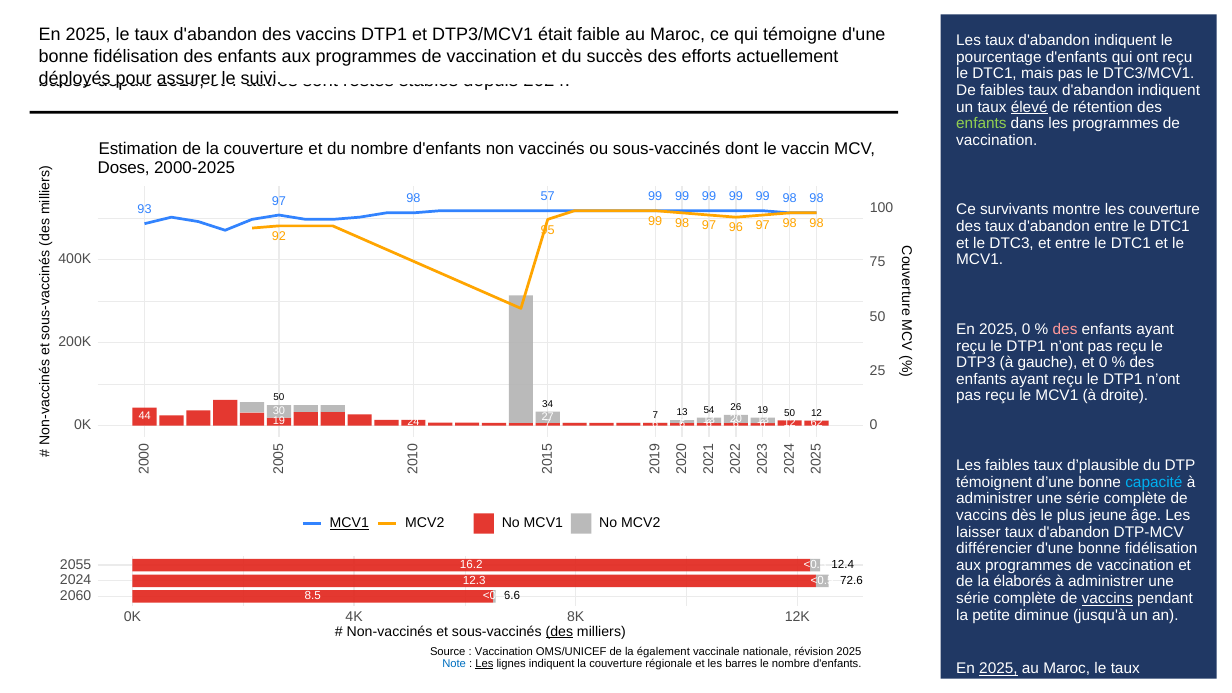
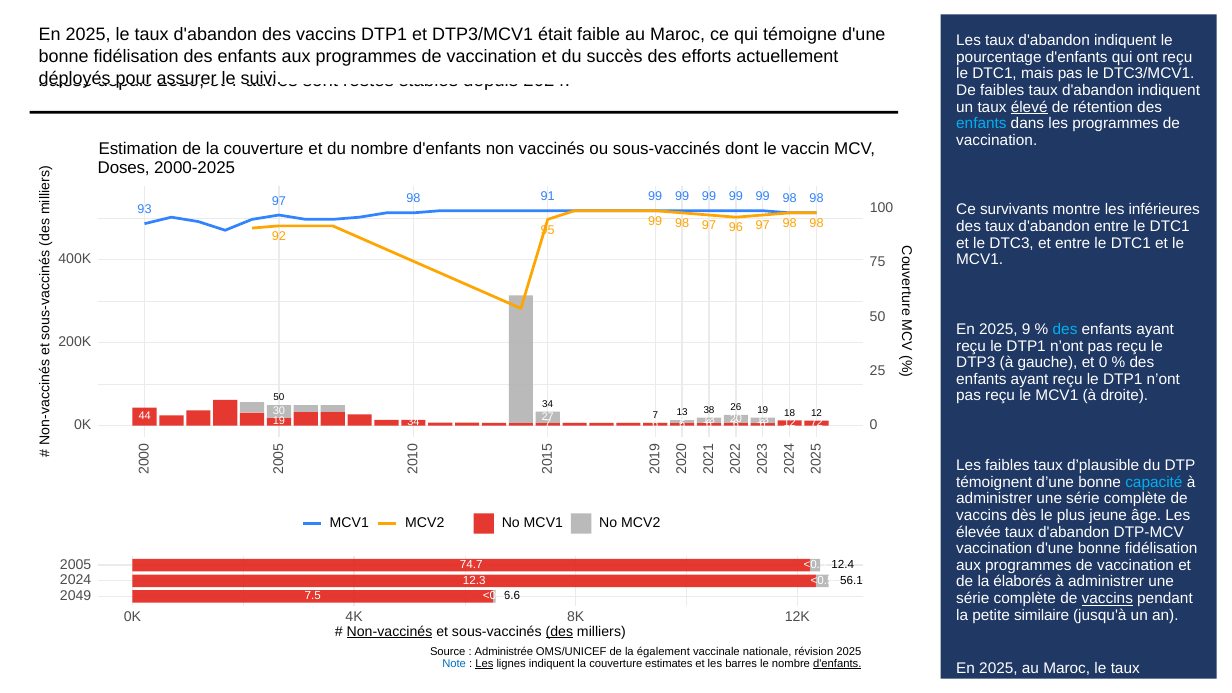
enfants colour: light green -> light blue (981, 124)
57: 57 -> 91 (548, 197)
les couverture: couverture -> inférieures (1164, 210)
2025 0: 0 -> 9 (1026, 329)
des colour: pink -> light blue (1065, 329)
54: 54 -> 38 (709, 410)
19 50: 50 -> 18 (790, 413)
19 24: 24 -> 34 (413, 422)
62: 62 -> 72 (817, 423)
MCV1 underline: present -> none (349, 523)
laisser: laisser -> élevée (978, 532)
différencier: différencier -> vaccination (994, 549)
2055: 2055 -> 2005 (76, 565)
16.2: 16.2 -> 74.7 (471, 565)
72.6: 72.6 -> 56.1 (851, 580)
2060: 2060 -> 2049 (76, 596)
8.5: 8.5 -> 7.5 (313, 596)
diminue: diminue -> similaire (1042, 615)
Non-vaccinés underline: none -> present (390, 632)
Vaccination: Vaccination -> Administrée (504, 652)
régionale: régionale -> estimates (669, 664)
d'enfants underline: none -> present (837, 664)
2025 underline: present -> none (998, 669)
